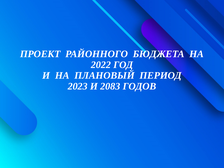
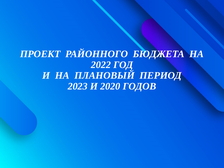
2083: 2083 -> 2020 (110, 86)
